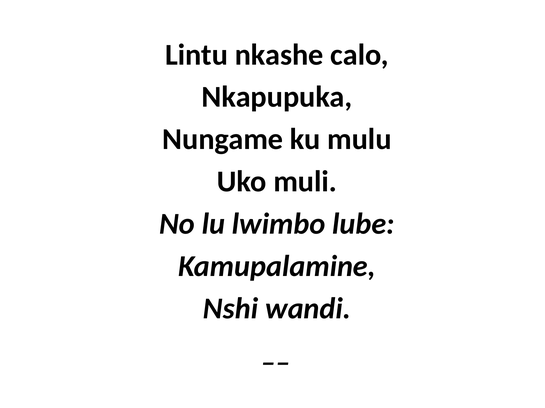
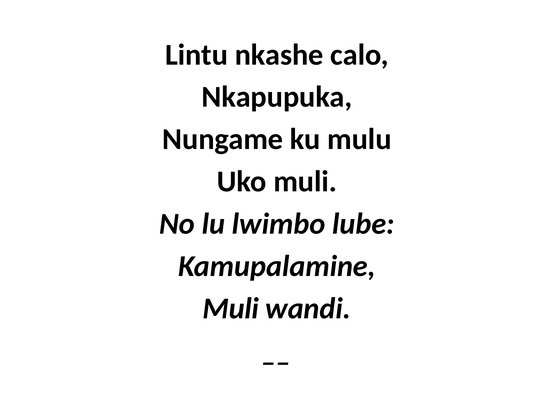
Nshi: Nshi -> Muli (231, 309)
